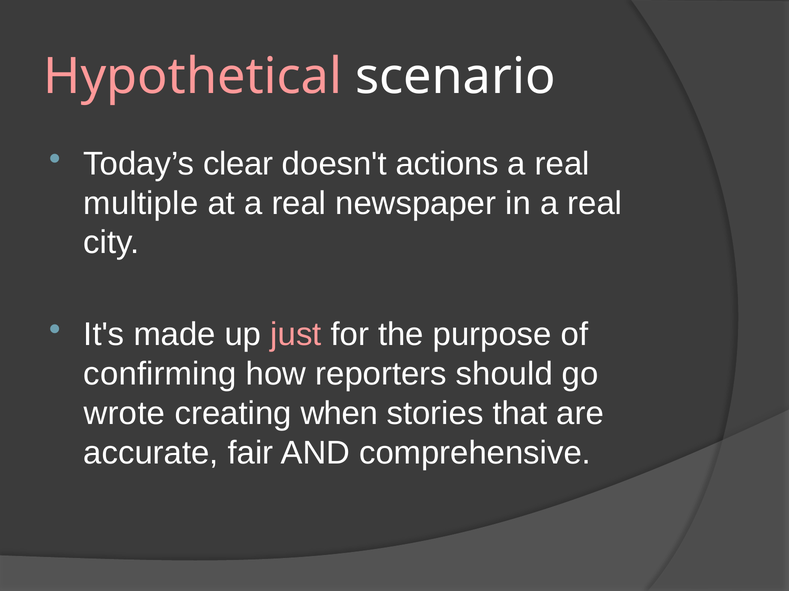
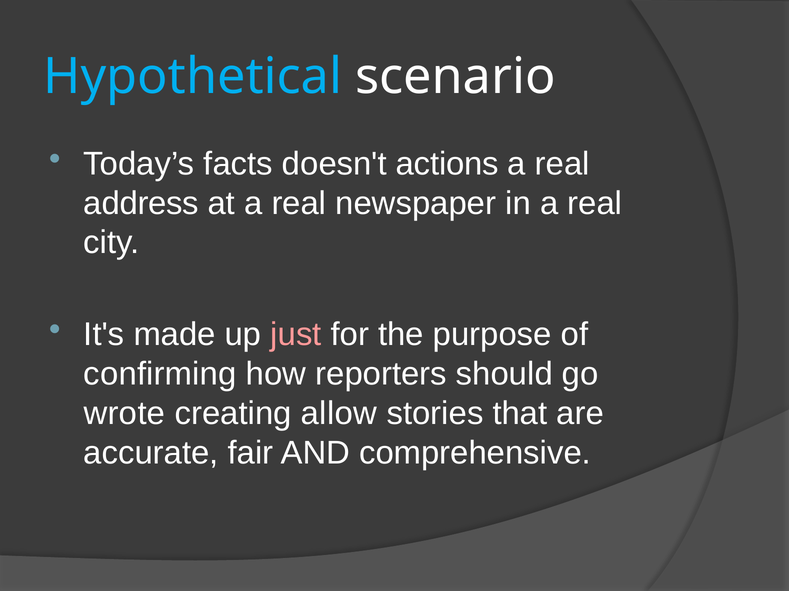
Hypothetical colour: pink -> light blue (193, 77)
clear: clear -> facts (238, 164)
multiple: multiple -> address (141, 203)
when: when -> allow (339, 414)
